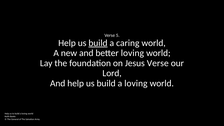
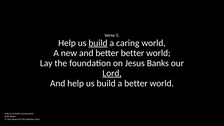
better loving: loving -> better (132, 53)
Jesus Verse: Verse -> Banks (158, 63)
Lord underline: none -> present (112, 73)
us build a loving: loving -> better (136, 83)
